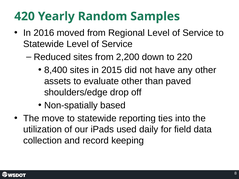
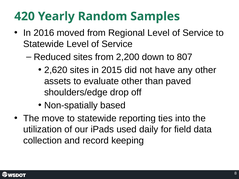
220: 220 -> 807 (185, 57)
8,400: 8,400 -> 2,620 (56, 70)
